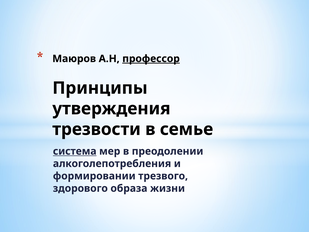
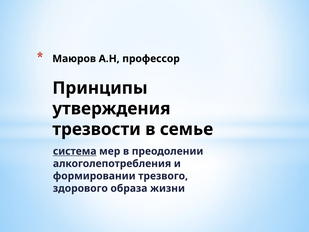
профессор underline: present -> none (151, 59)
